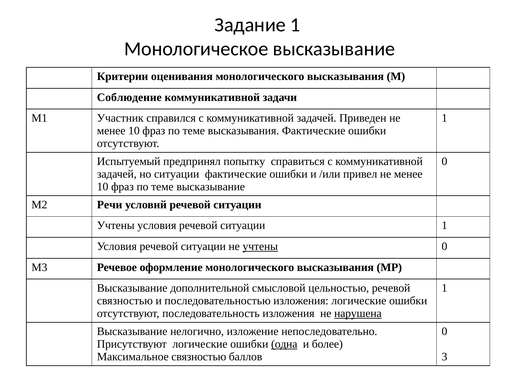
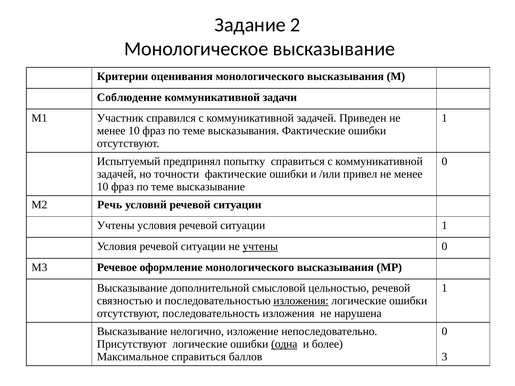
Задание 1: 1 -> 2 (295, 25)
но ситуации: ситуации -> точности (177, 174)
Речи: Речи -> Речь (110, 205)
изложения underline: none -> present (301, 301)
нарушена underline: present -> none (358, 314)
Максимальное связностью: связностью -> справиться (199, 357)
